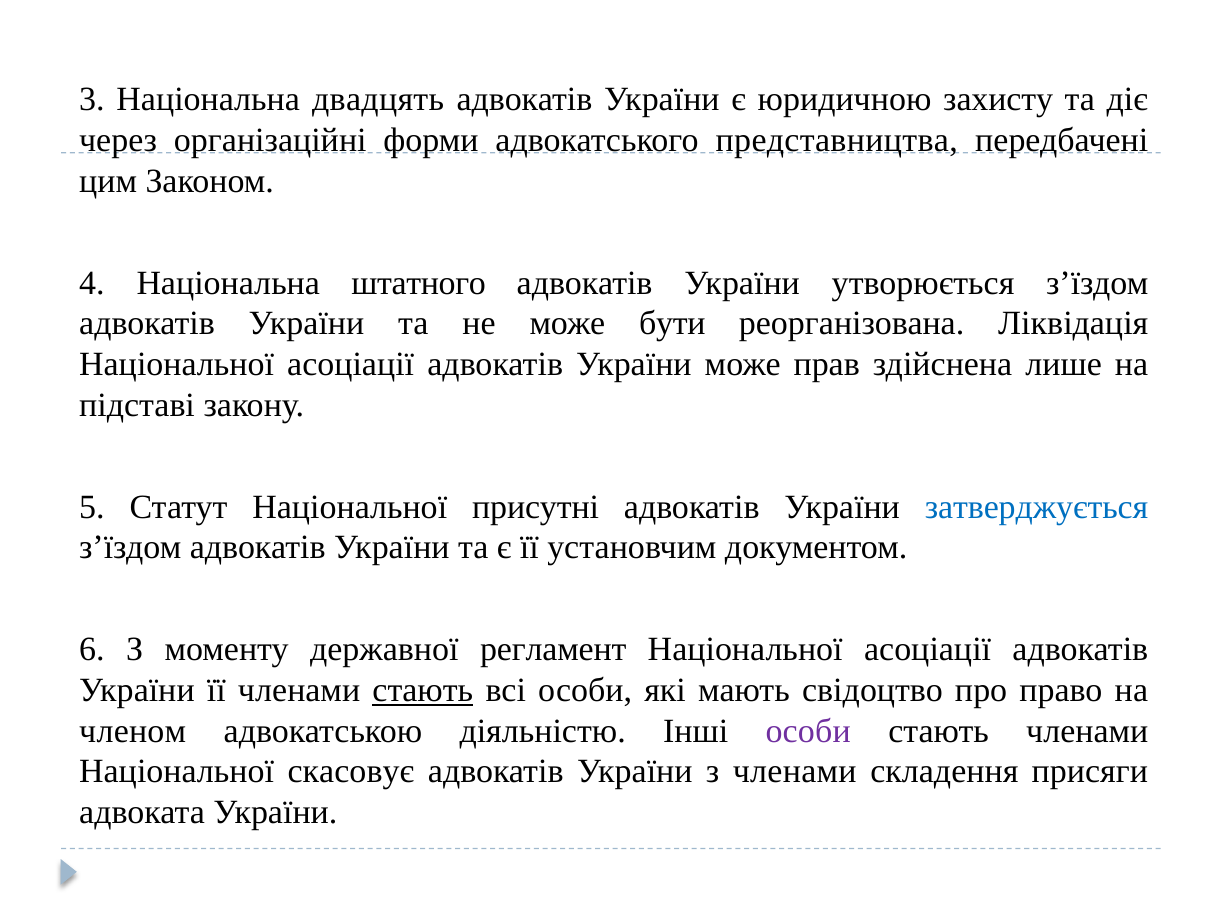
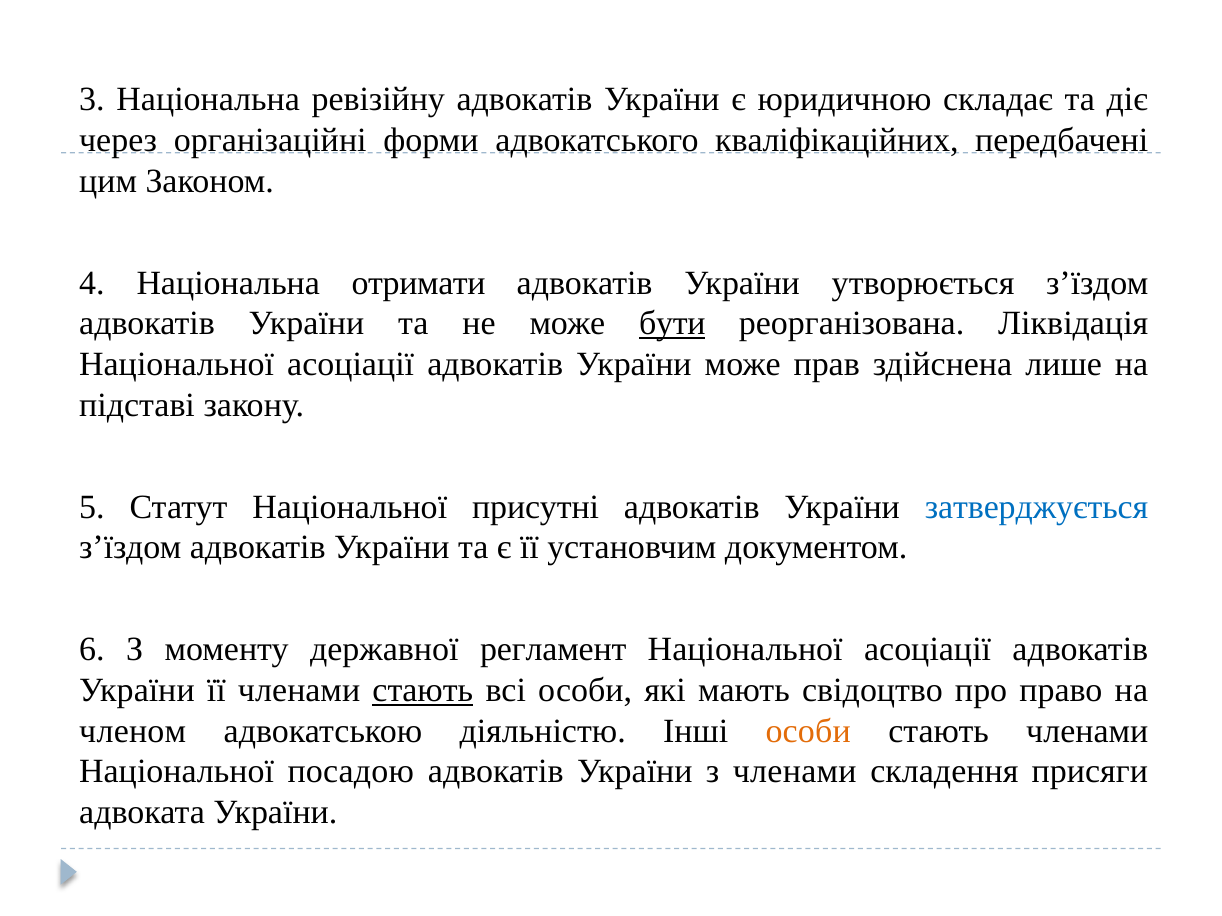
двадцять: двадцять -> ревізійну (378, 100)
захисту: захисту -> складає (998, 100)
представництва: представництва -> кваліфікаційних (837, 140)
штатного: штатного -> отримати (419, 283)
бути underline: none -> present (672, 324)
особи colour: purple -> orange (808, 731)
скасовує: скасовує -> посадою (351, 772)
